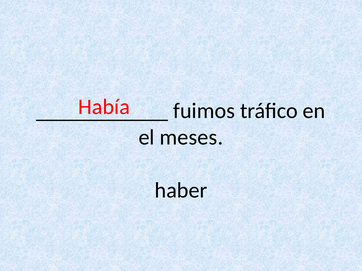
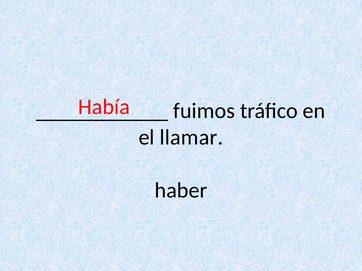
meses: meses -> llamar (191, 138)
